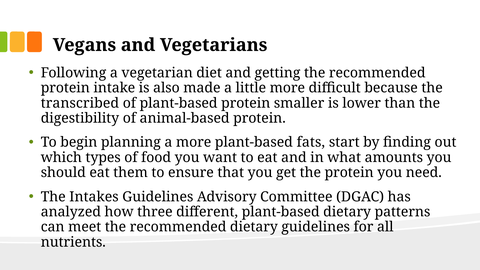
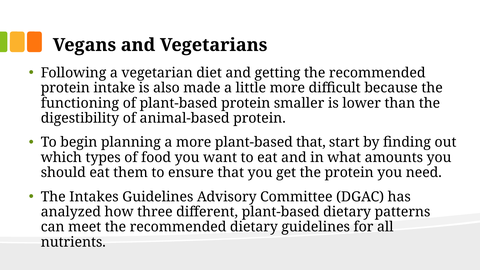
transcribed: transcribed -> functioning (80, 103)
plant-based fats: fats -> that (311, 142)
